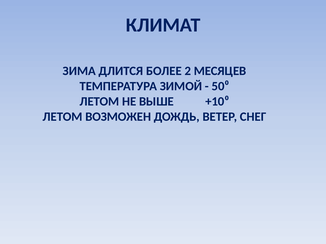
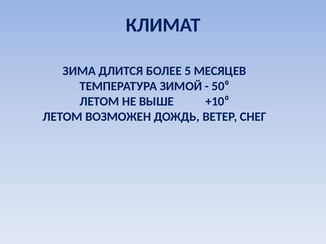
2: 2 -> 5 (188, 71)
